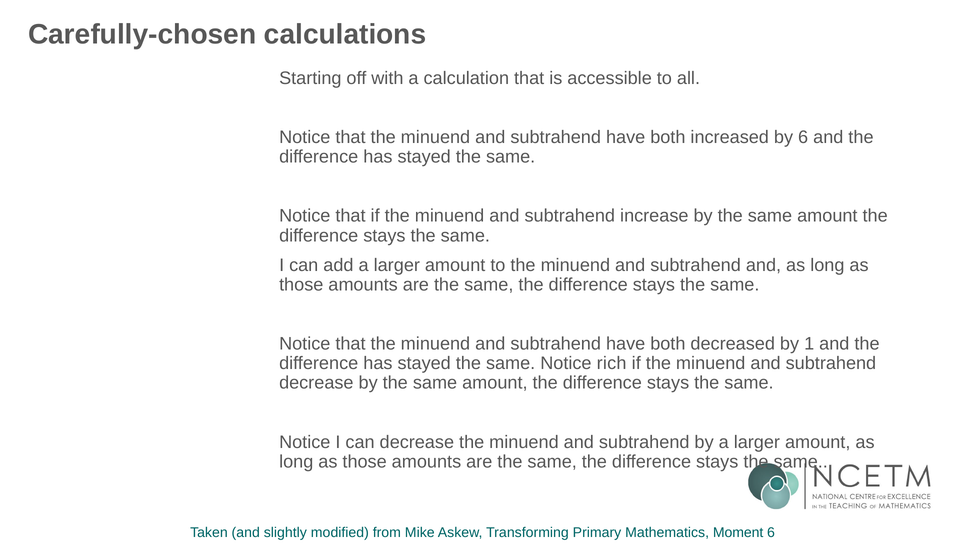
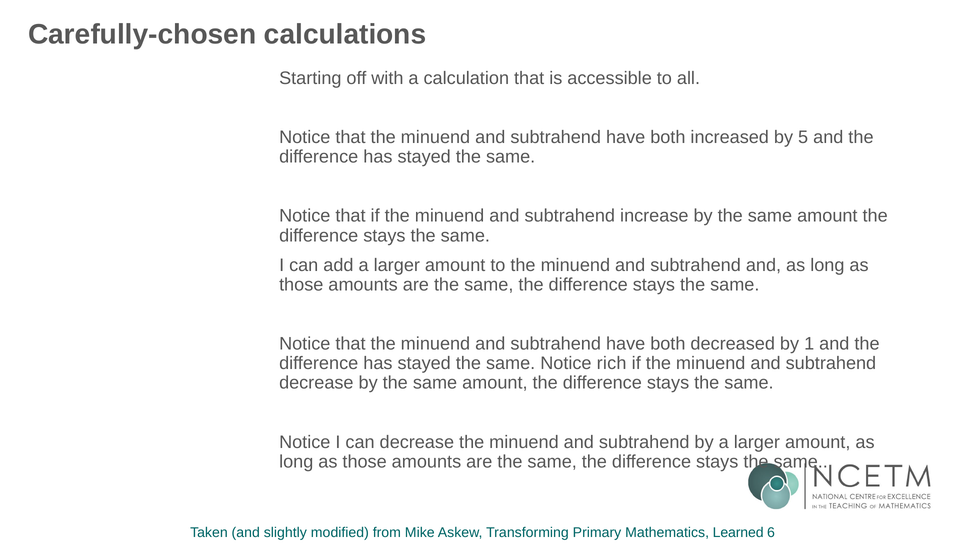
by 6: 6 -> 5 (803, 137)
Moment: Moment -> Learned (738, 533)
